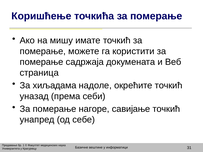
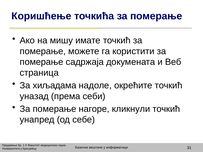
савијање: савијање -> кликнули (131, 109)
